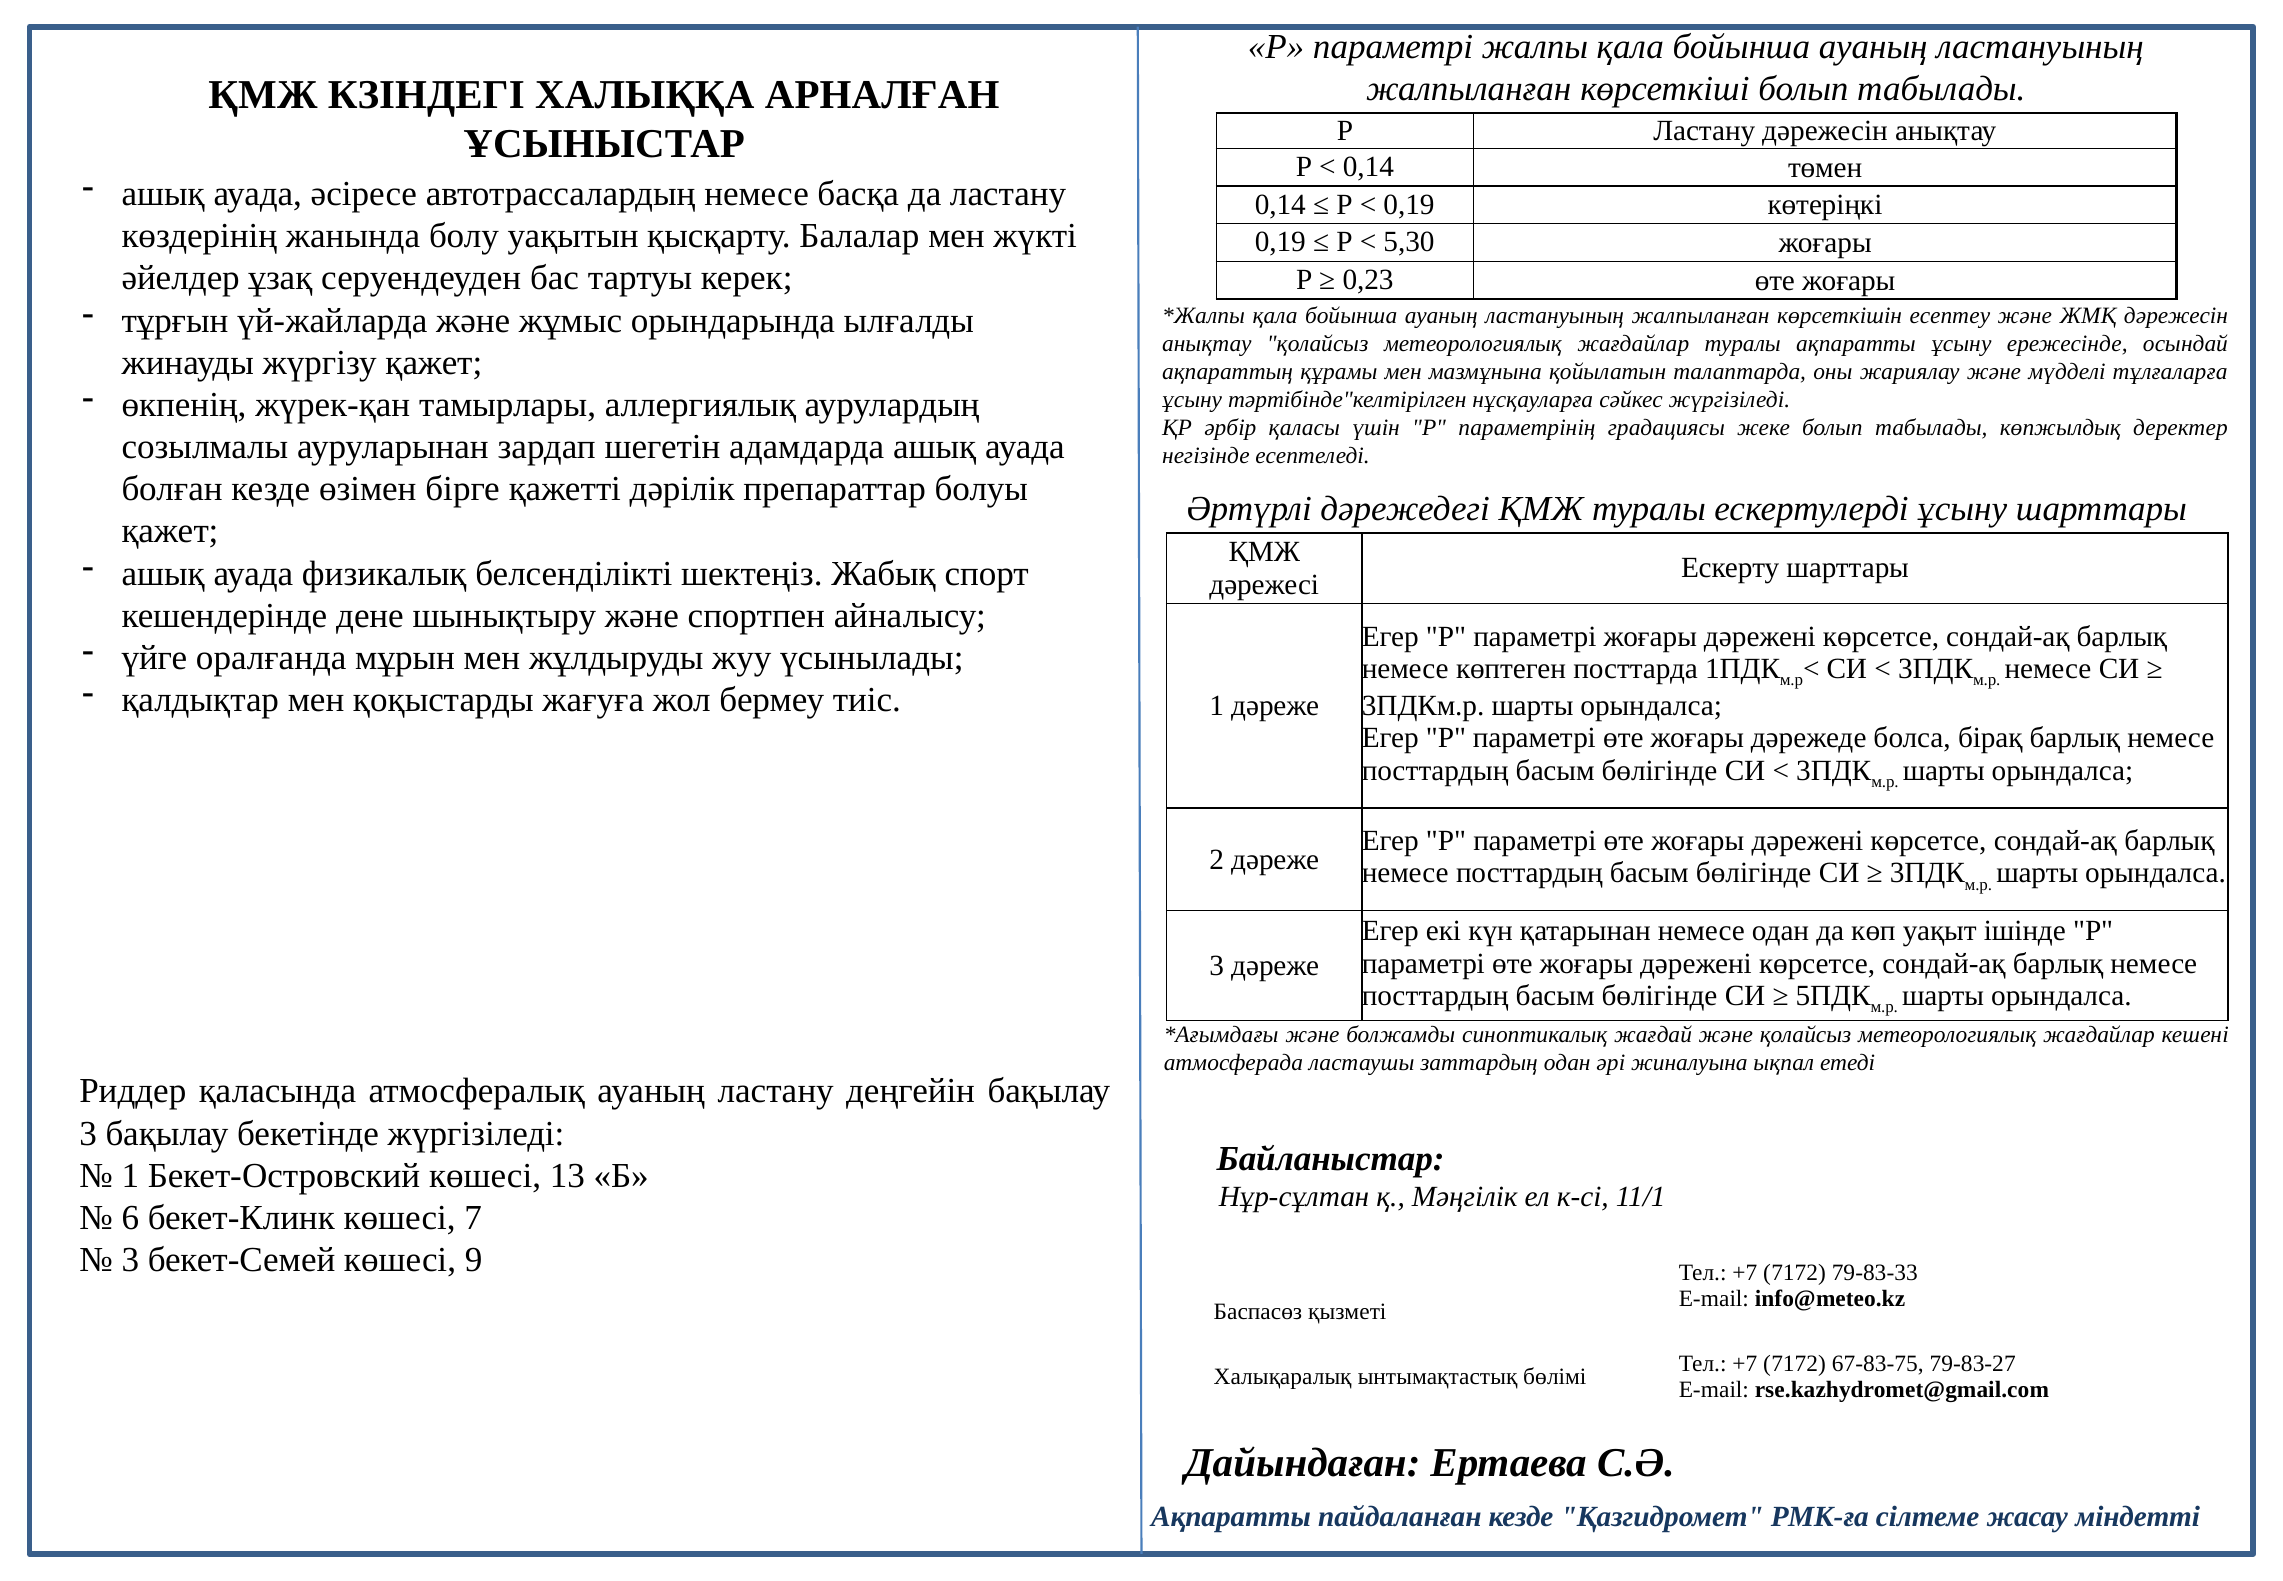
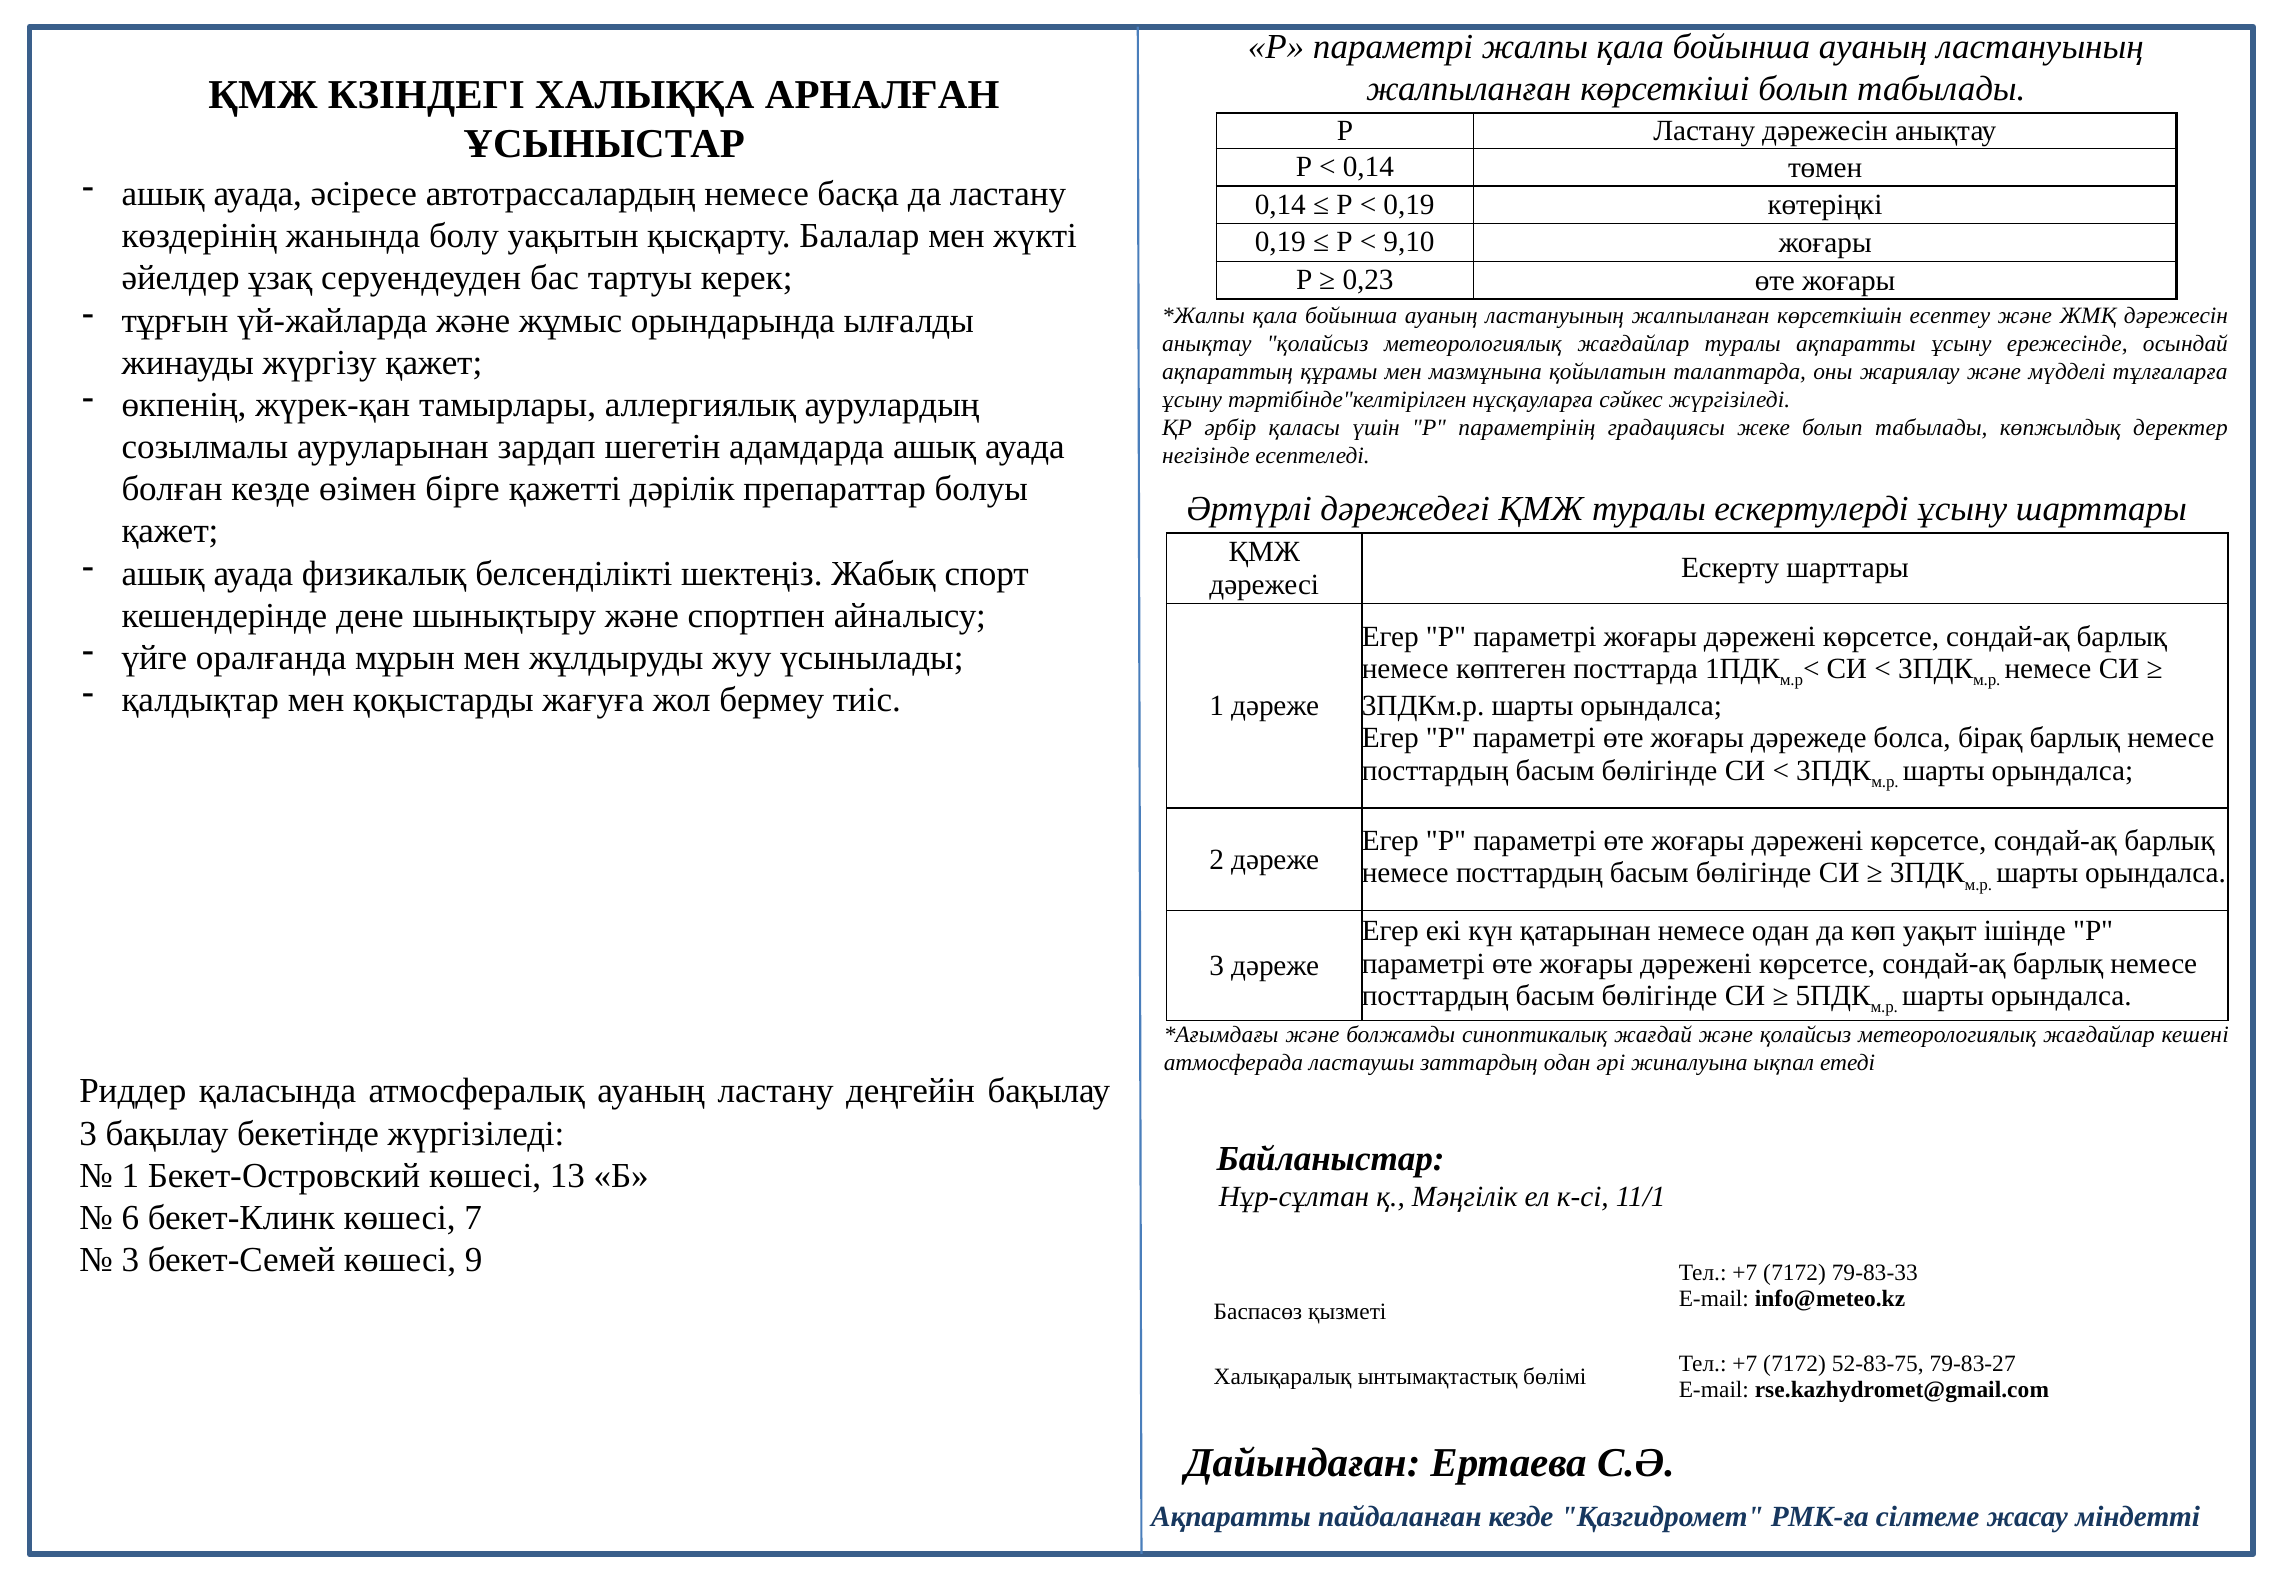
5,30: 5,30 -> 9,10 (1409, 242)
67-83-75: 67-83-75 -> 52-83-75 (1878, 1363)
